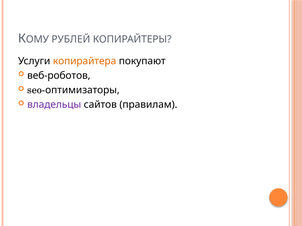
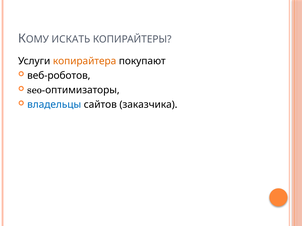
РУБЛЕЙ: РУБЛЕЙ -> ИСКАТЬ (71, 39)
владельцы colour: purple -> blue (54, 105)
правилам: правилам -> заказчика (148, 105)
